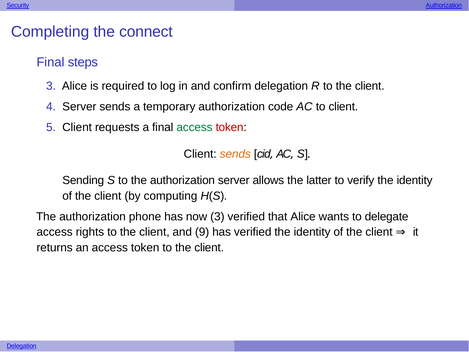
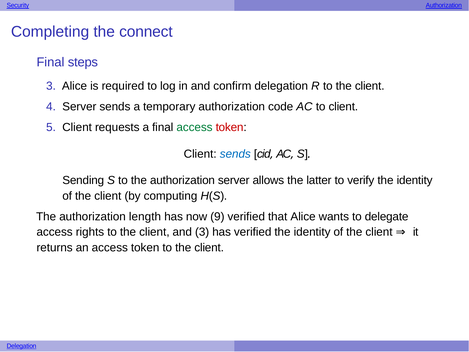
sends colour: orange -> blue (235, 154)
phone: phone -> length (145, 217)
now 3: 3 -> 9 (217, 217)
and 9: 9 -> 3 (202, 232)
